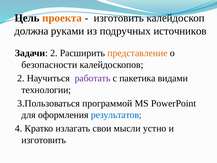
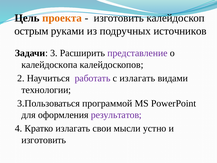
должна: должна -> острым (31, 31)
Задачи 2: 2 -> 3 (54, 53)
представление colour: orange -> purple (137, 53)
безопасности: безопасности -> калейдоскопа (49, 65)
с пакетика: пакетика -> излагать (137, 78)
результатов colour: blue -> purple (116, 115)
